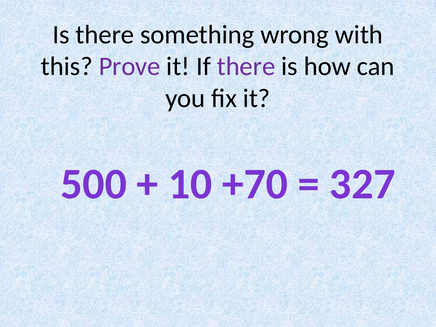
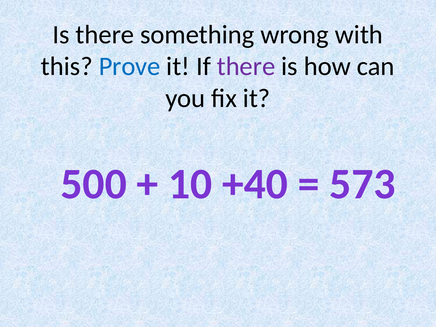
Prove colour: purple -> blue (130, 67)
+70: +70 -> +40 (255, 184)
327: 327 -> 573 (362, 184)
